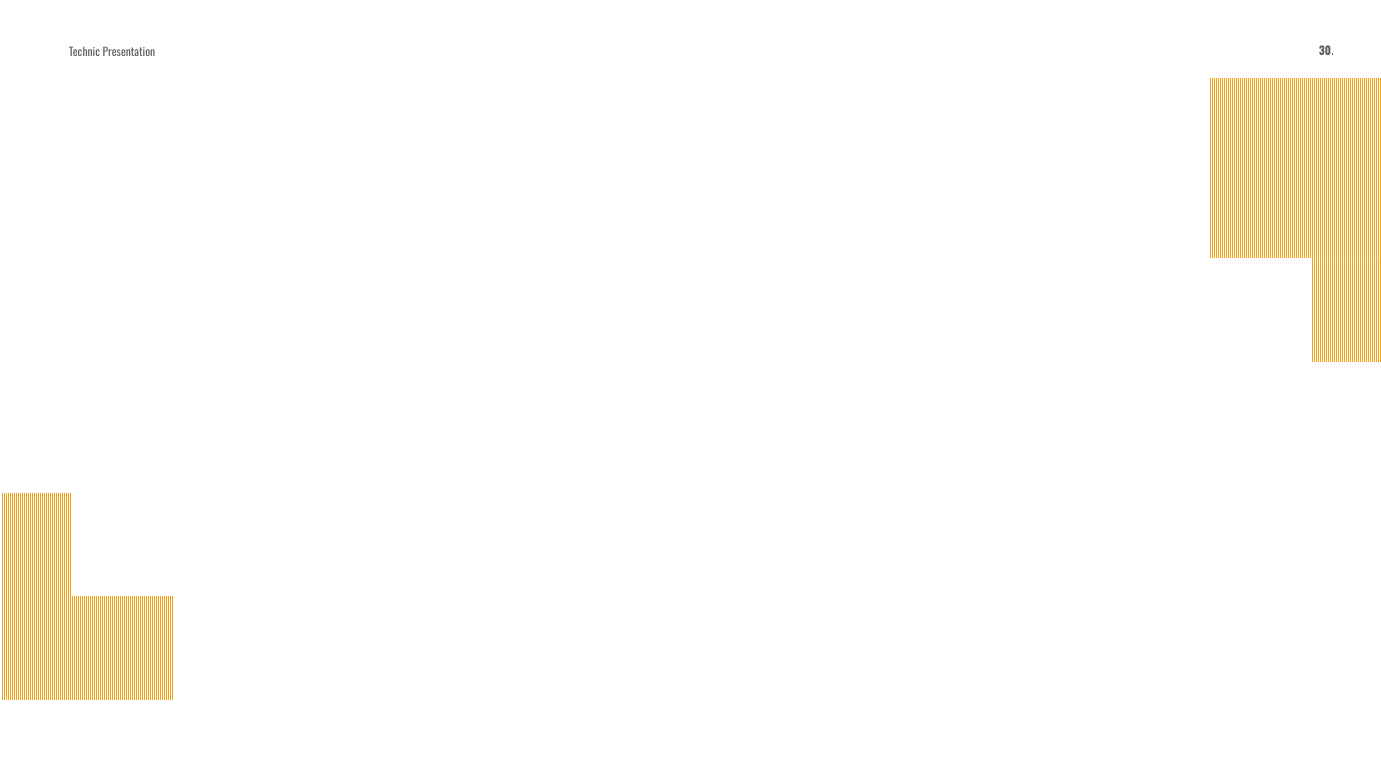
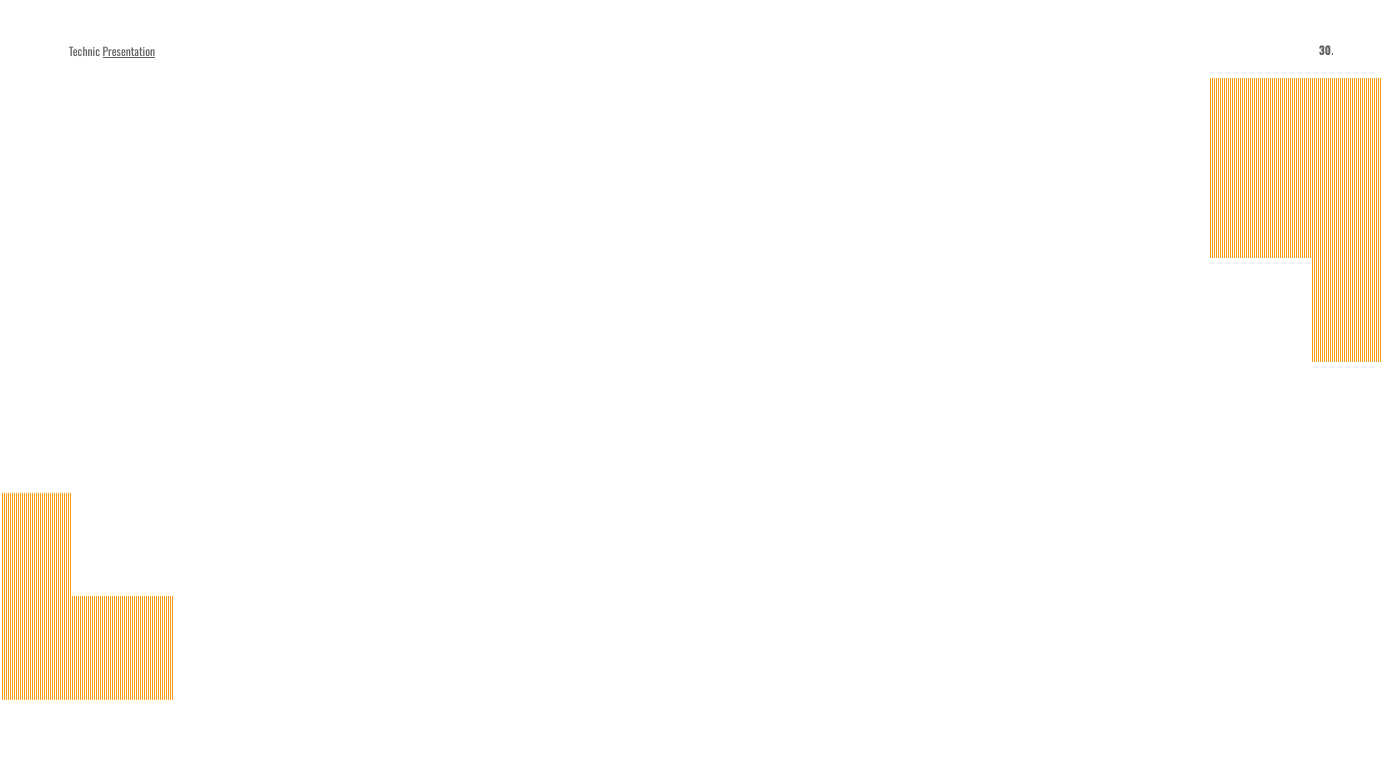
Presentation underline: none -> present (129, 52)
